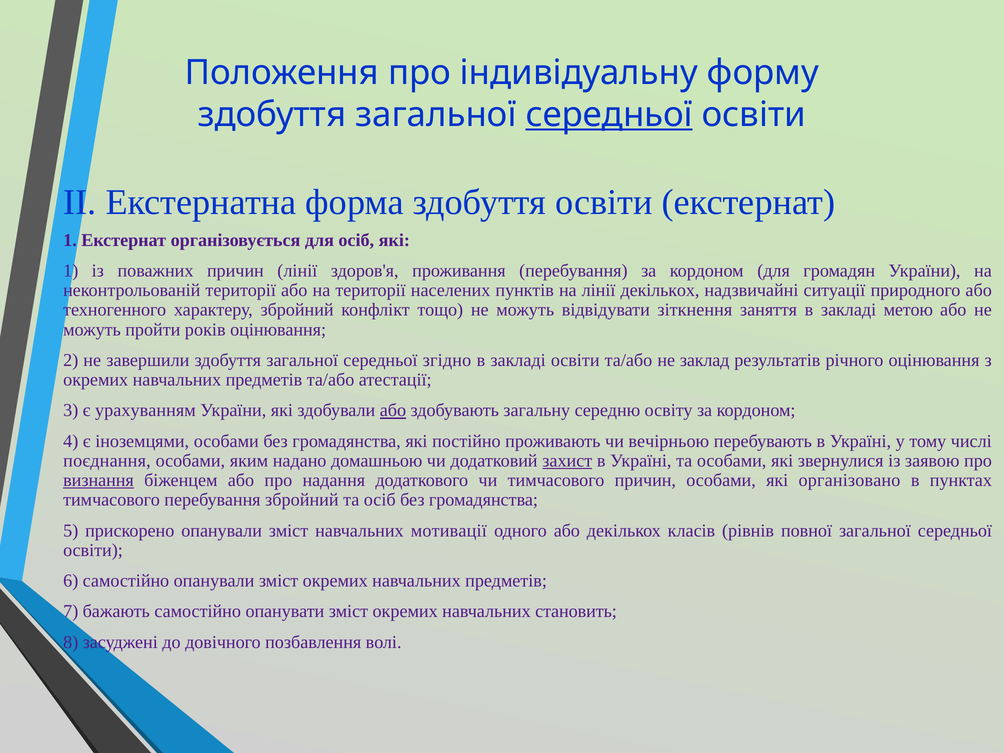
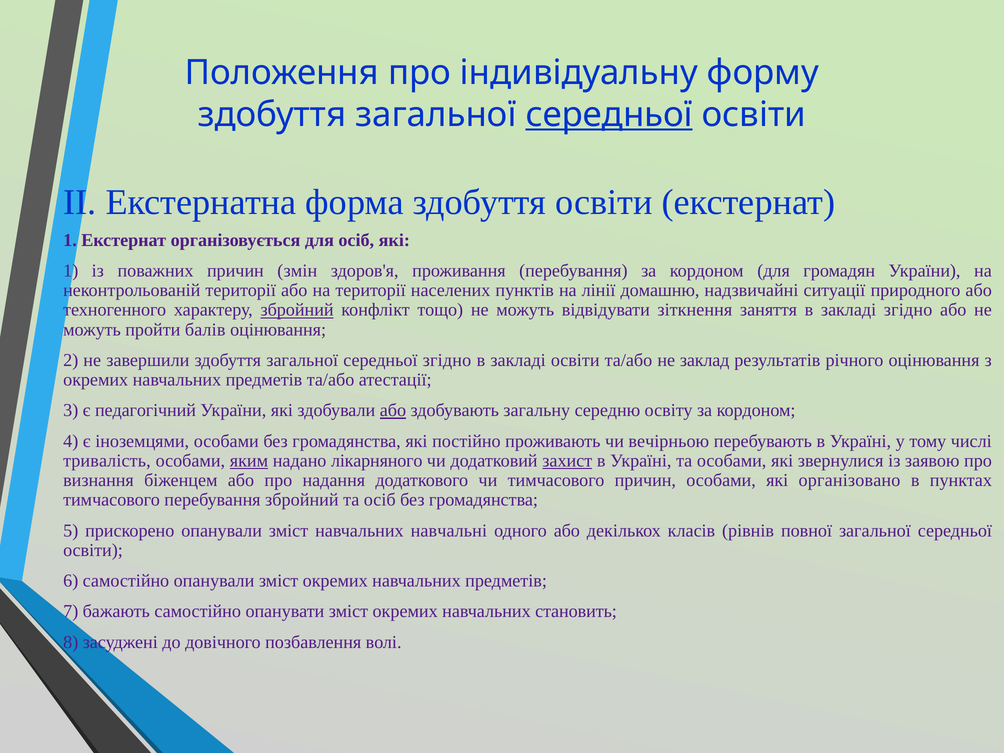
причин лінії: лінії -> змін (297, 271)
лінії декількох: декількох -> домашню (660, 290)
збройний underline: none -> present (297, 310)
закладі метою: метою -> згідно (908, 310)
років: років -> балів (205, 330)
урахуванням: урахуванням -> педагогічний (145, 410)
поєднання: поєднання -> тривалість (107, 461)
яким underline: none -> present (249, 461)
домашньою: домашньою -> лікарняного (377, 461)
визнання underline: present -> none (99, 480)
мотивації: мотивації -> навчальні (449, 531)
